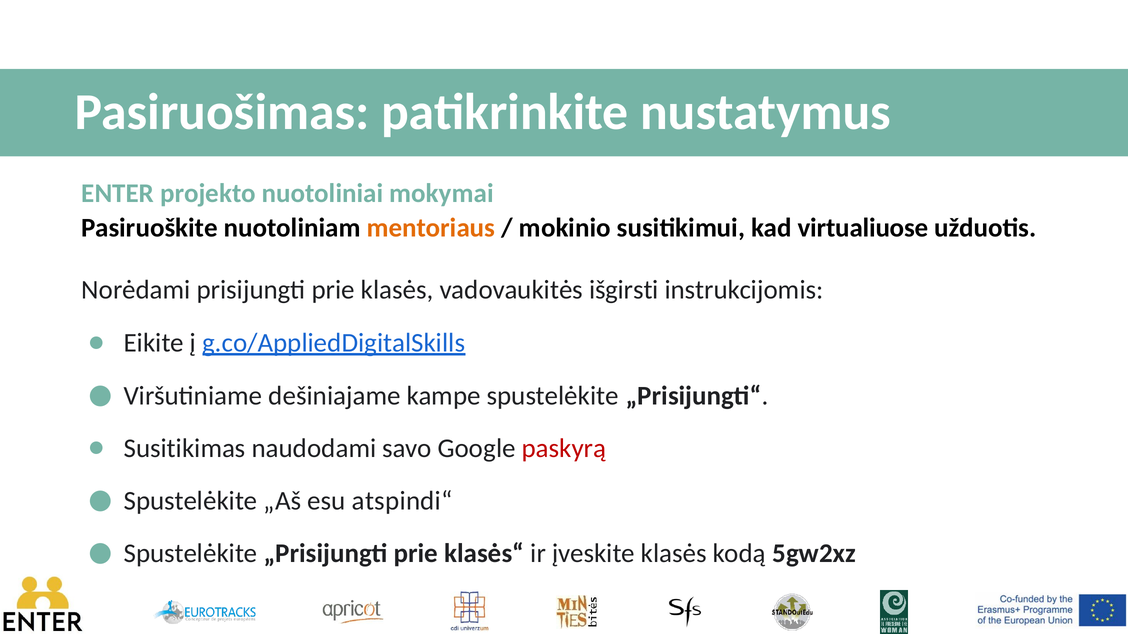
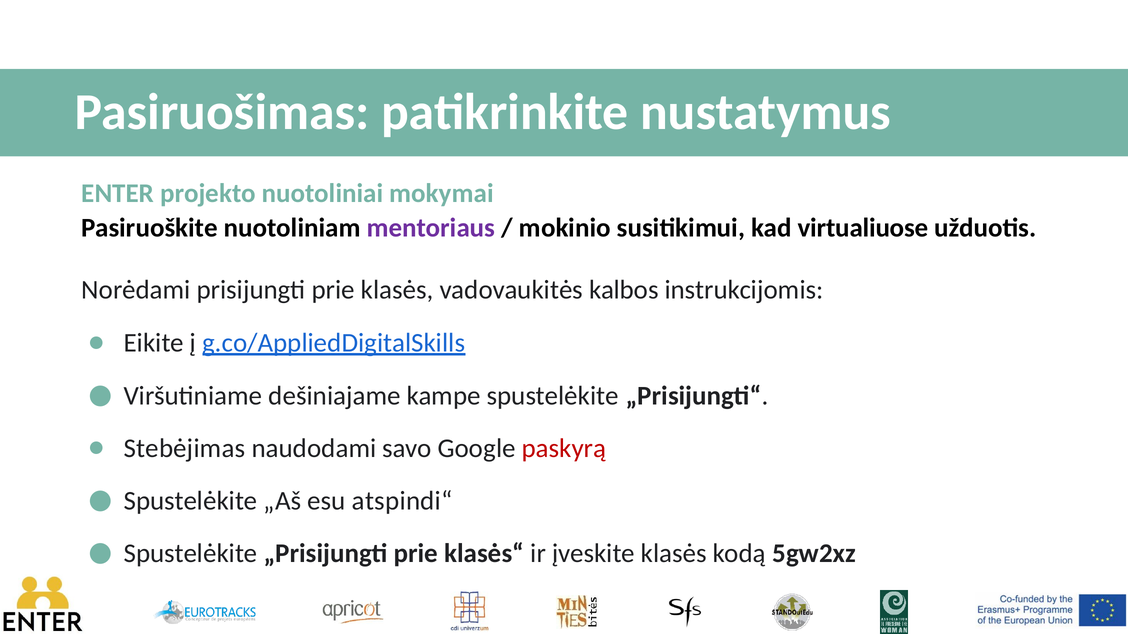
mentoriaus colour: orange -> purple (431, 228)
išgirsti: išgirsti -> kalbos (624, 290)
Susitikimas: Susitikimas -> Stebėjimas (185, 449)
